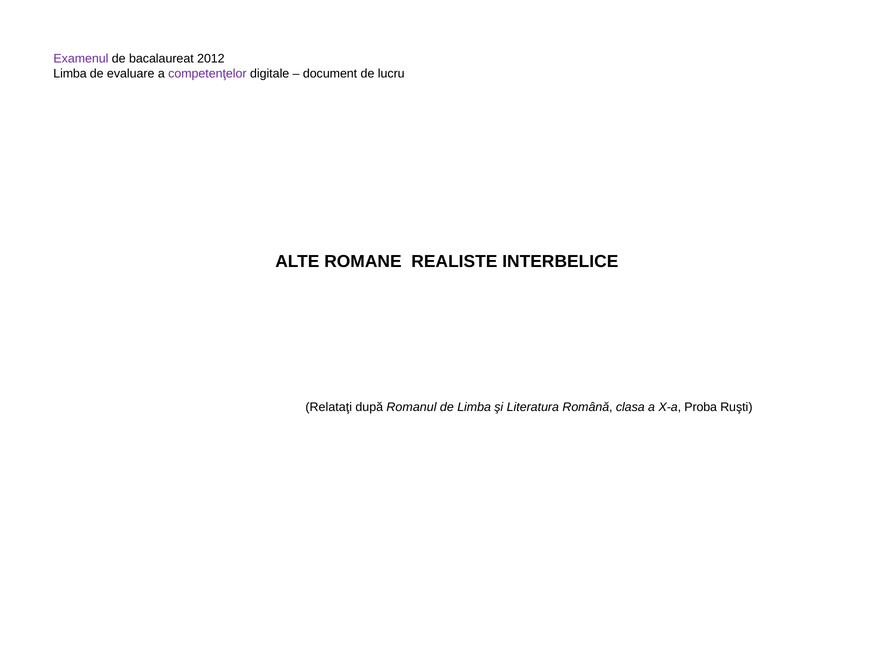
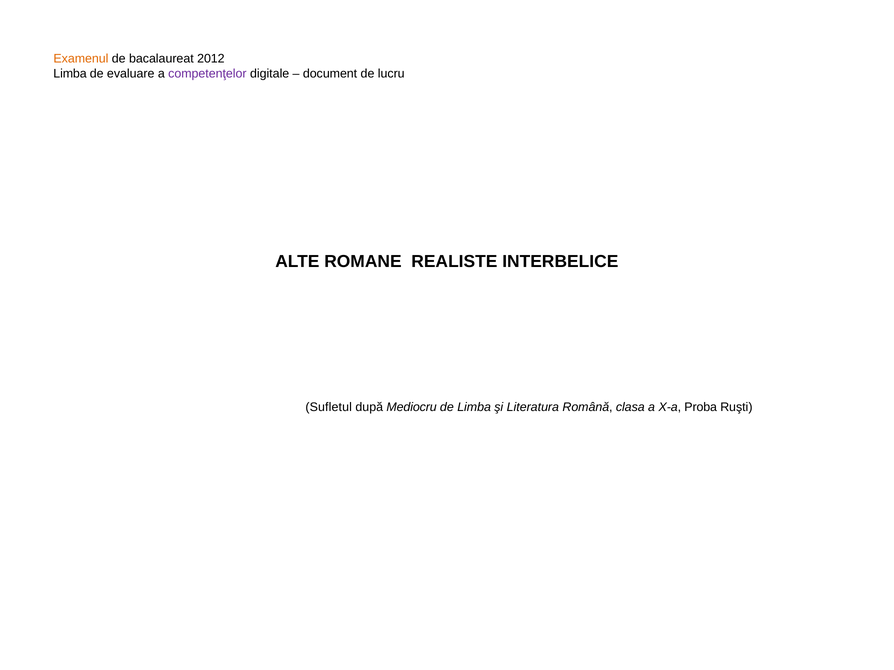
Examenul colour: purple -> orange (81, 59)
Relataţi: Relataţi -> Sufletul (329, 408)
Romanul: Romanul -> Mediocru (412, 408)
